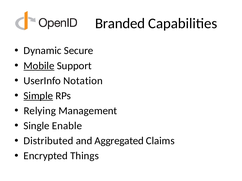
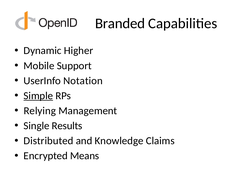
Secure: Secure -> Higher (79, 51)
Mobile underline: present -> none (39, 66)
Enable: Enable -> Results (67, 126)
Aggregated: Aggregated -> Knowledge (119, 141)
Things: Things -> Means (85, 156)
